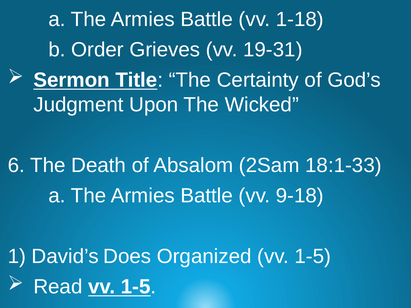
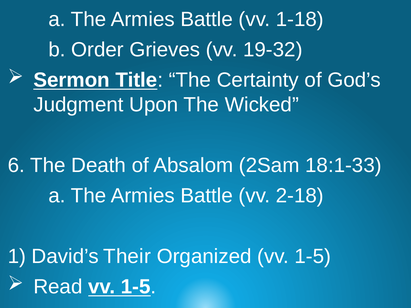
19-31: 19-31 -> 19-32 (273, 50)
9-18: 9-18 -> 2-18 (300, 196)
Does: Does -> Their (127, 257)
